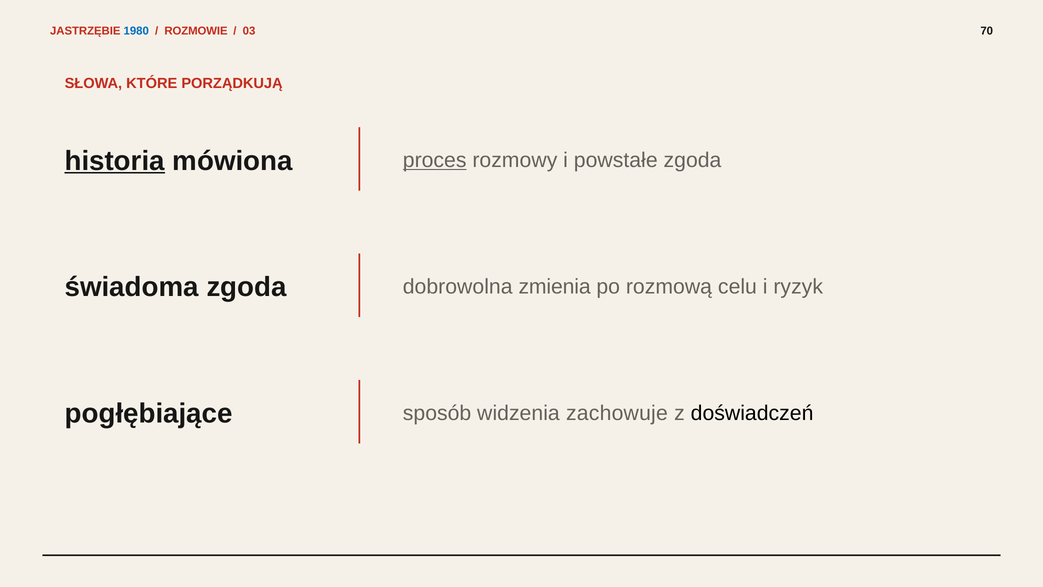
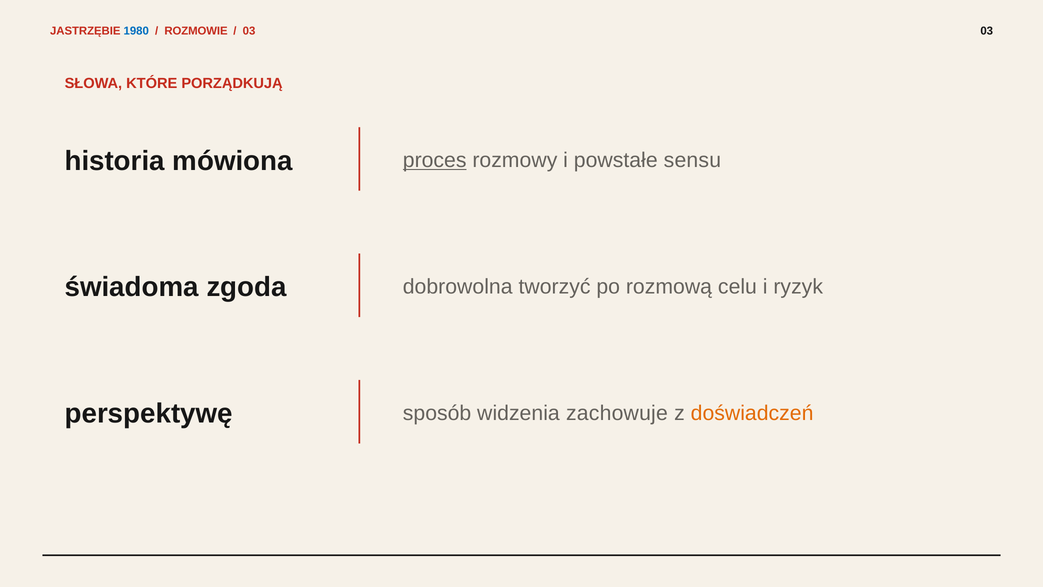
03 70: 70 -> 03 (987, 31)
historia underline: present -> none (115, 161)
powstałe zgoda: zgoda -> sensu (692, 160)
zmienia: zmienia -> tworzyć (555, 287)
pogłębiające: pogłębiające -> perspektywę (149, 413)
doświadczeń colour: black -> orange (752, 413)
